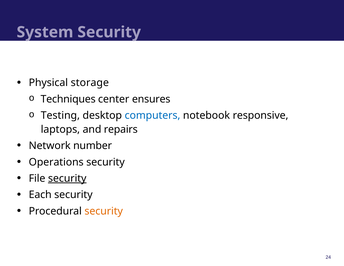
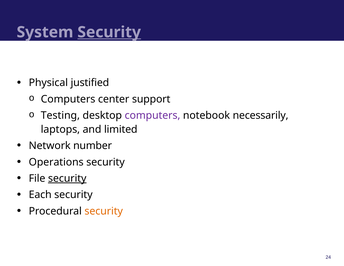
Security underline: none -> present (109, 32)
storage: storage -> justified (90, 83)
Techniques: Techniques -> Computers (68, 99)
ensures: ensures -> support (151, 99)
computers colour: blue -> purple (152, 115)
responsive: responsive -> necessarily (261, 115)
repairs: repairs -> limited (121, 129)
